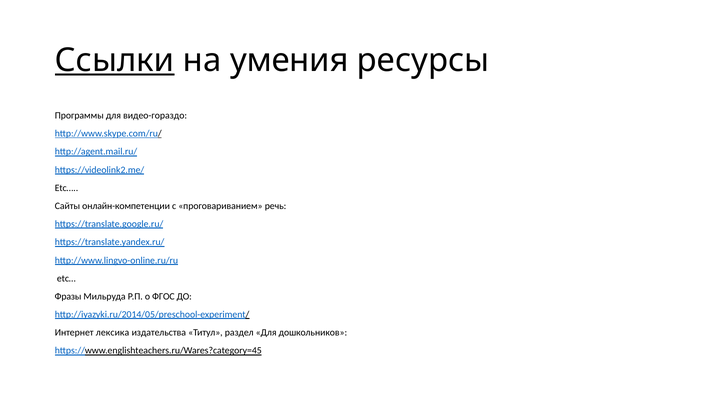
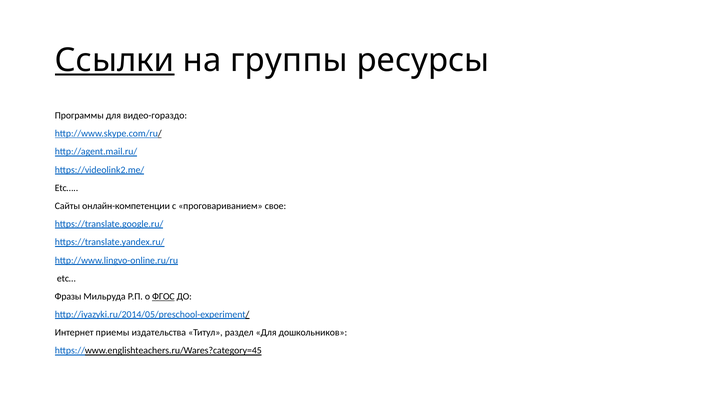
умения: умения -> группы (289, 60)
речь: речь -> свое (275, 206)
ФГОС underline: none -> present (163, 297)
лексика: лексика -> приемы (113, 333)
